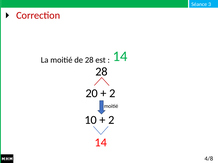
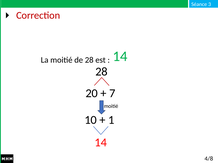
2: 2 -> 7 (112, 94)
2: 2 -> 1 (111, 120)
